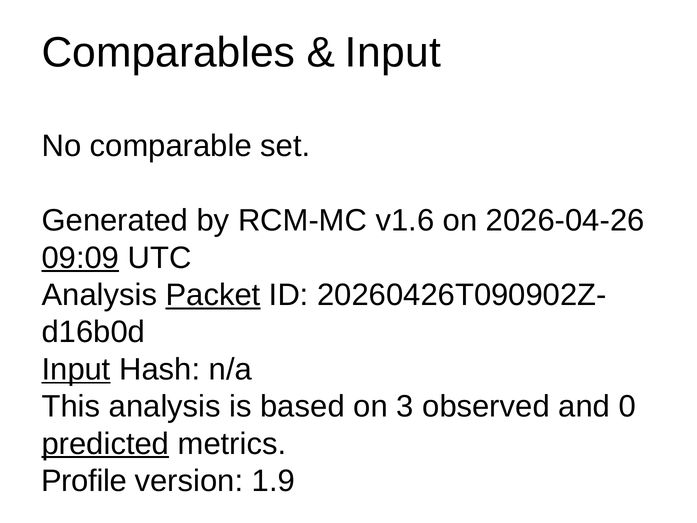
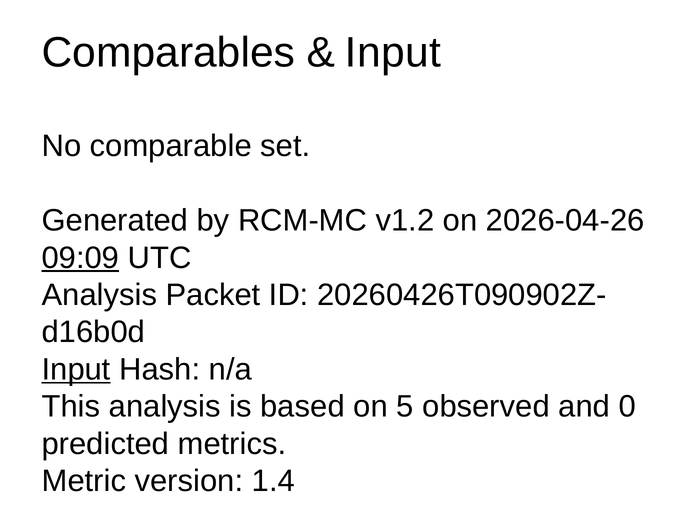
v1.6: v1.6 -> v1.2 (405, 221)
Packet underline: present -> none (213, 295)
3: 3 -> 5 (405, 406)
predicted underline: present -> none (105, 444)
Profile: Profile -> Metric (84, 481)
1.9: 1.9 -> 1.4 (273, 481)
